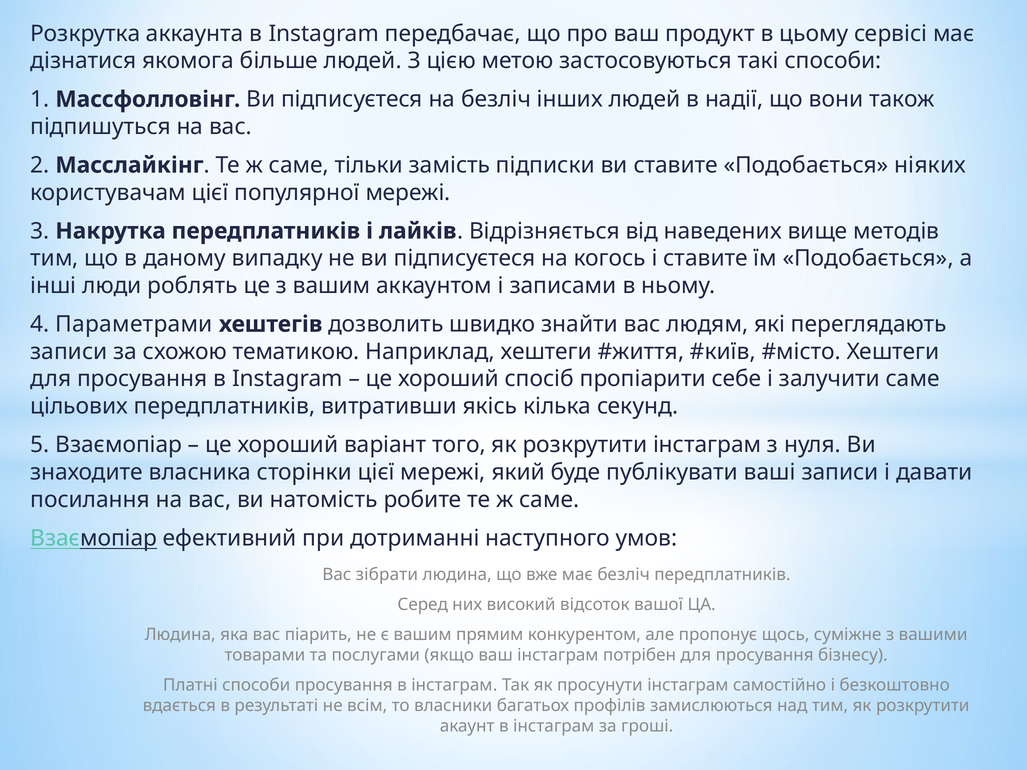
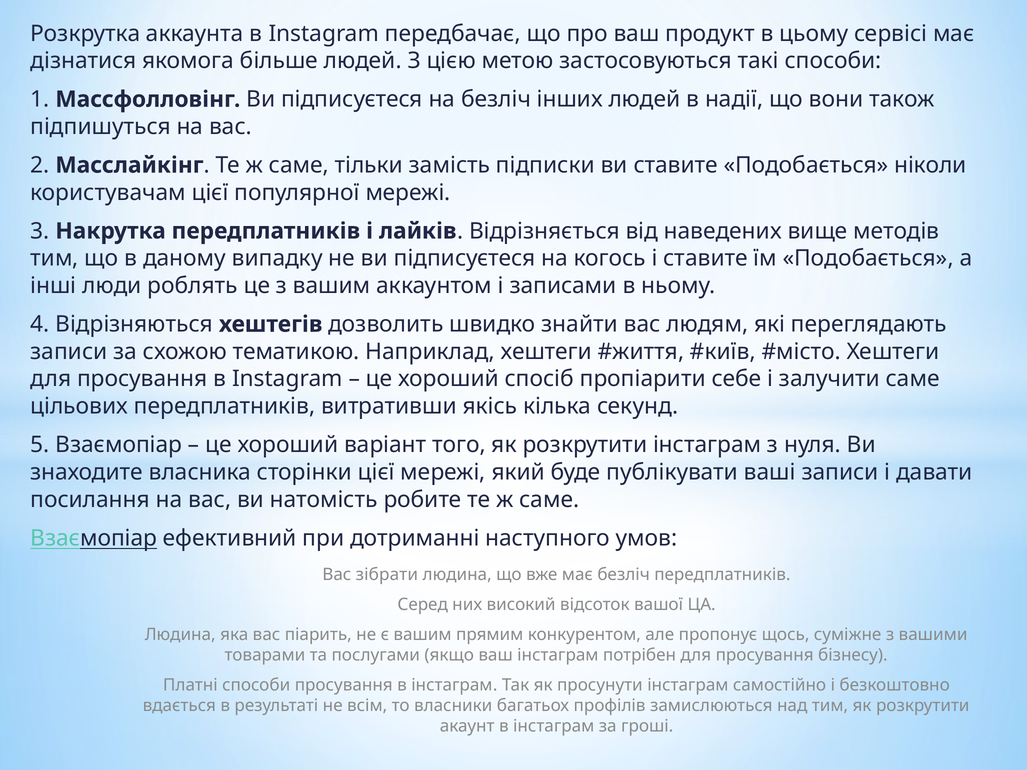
ніяких: ніяких -> ніколи (930, 165)
Параметрами: Параметрами -> Відрізняються (134, 324)
